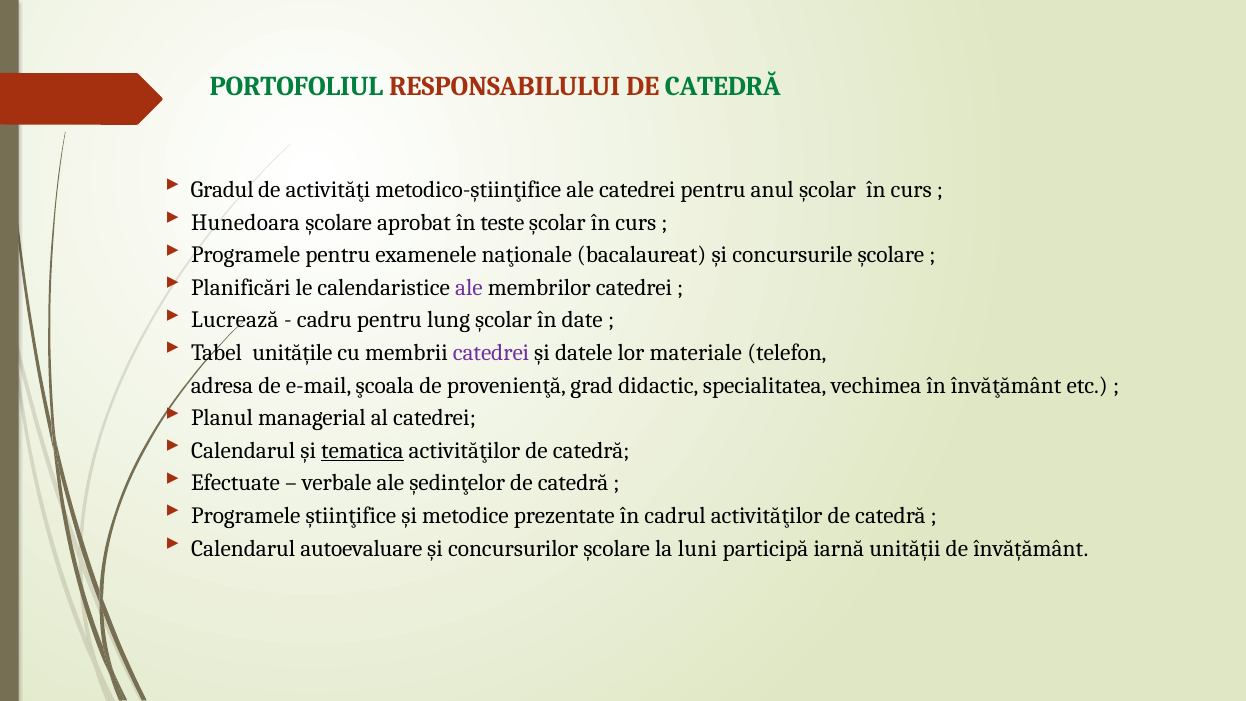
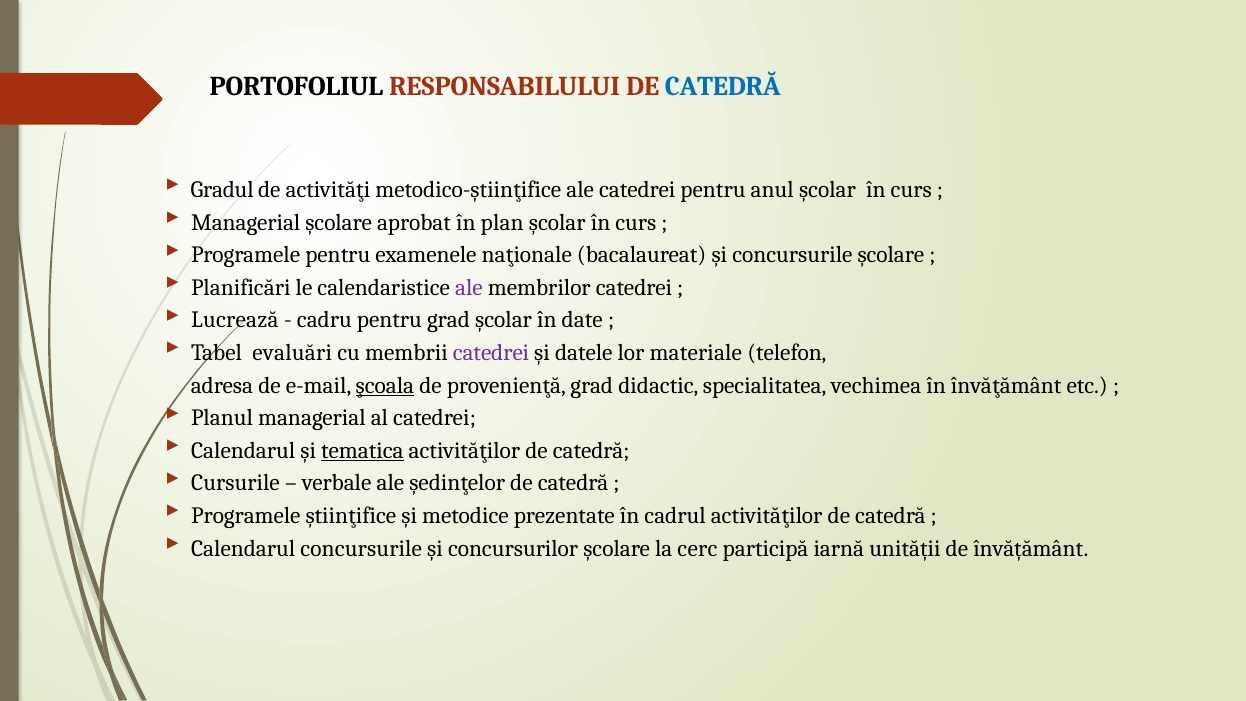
PORTOFOLIUL colour: green -> black (296, 87)
CATEDRĂ colour: green -> blue (723, 87)
Hunedoara: Hunedoara -> Managerial (246, 222)
teste: teste -> plan (502, 222)
pentru lung: lung -> grad (449, 320)
unitățile: unitățile -> evaluări (292, 353)
şcoala underline: none -> present (385, 385)
Efectuate: Efectuate -> Cursurile (235, 483)
Calendarul autoevaluare: autoevaluare -> concursurile (361, 548)
luni: luni -> cerc (697, 548)
